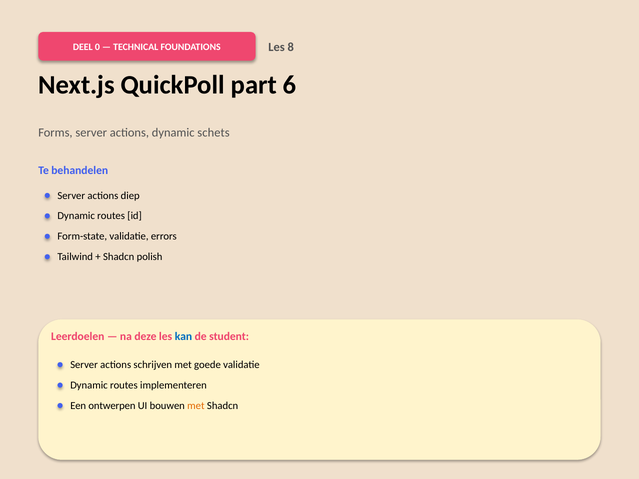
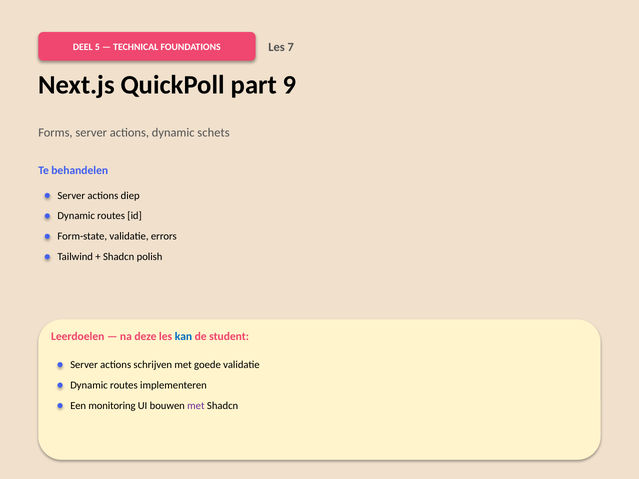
0: 0 -> 5 (97, 47)
8: 8 -> 7 (291, 47)
6: 6 -> 9 (290, 85)
ontwerpen: ontwerpen -> monitoring (112, 406)
met colour: orange -> purple (196, 406)
